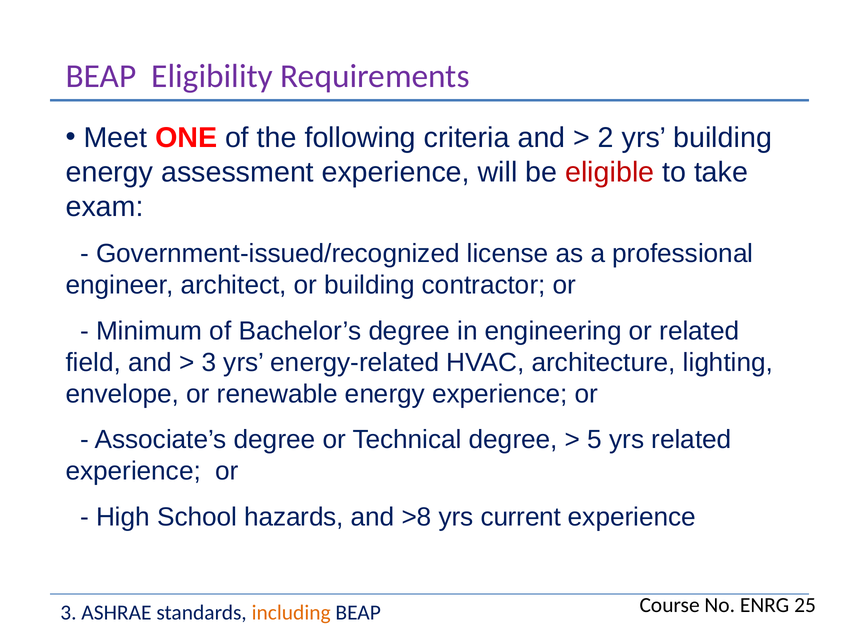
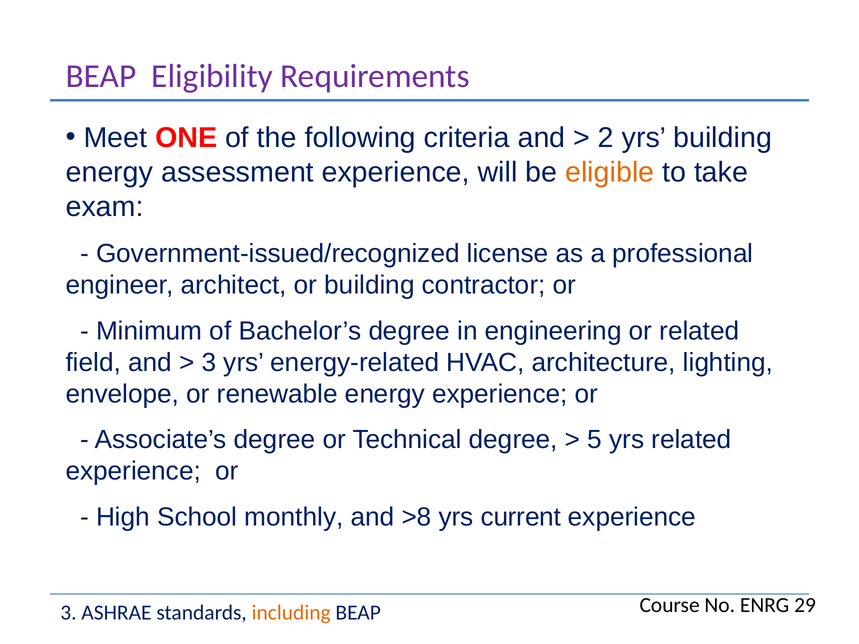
eligible colour: red -> orange (610, 172)
hazards: hazards -> monthly (294, 517)
25: 25 -> 29 (805, 606)
